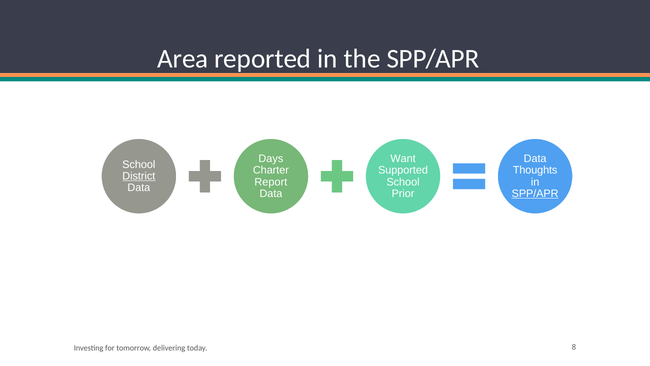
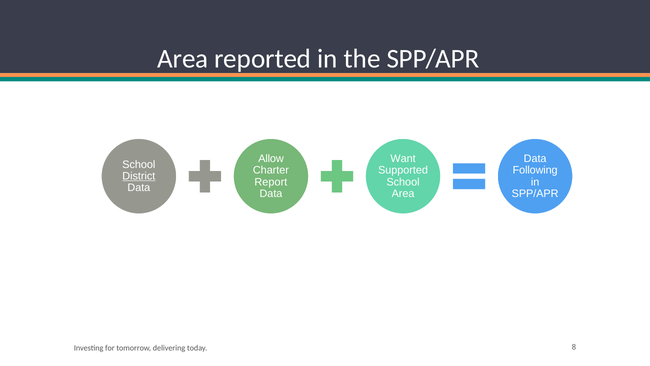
Days: Days -> Allow (271, 158)
Thoughts: Thoughts -> Following (535, 170)
Prior: Prior -> Area (403, 193)
SPP/APR underline: present -> none (535, 193)
